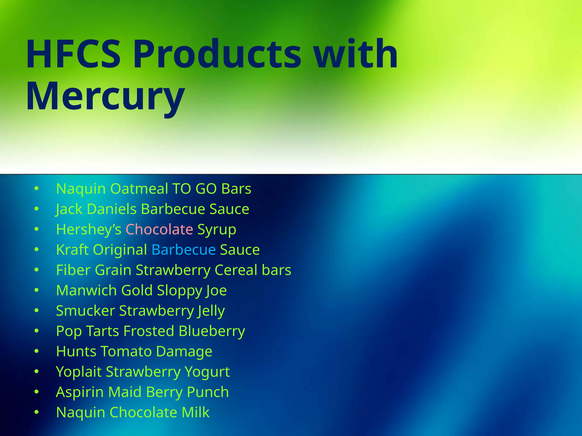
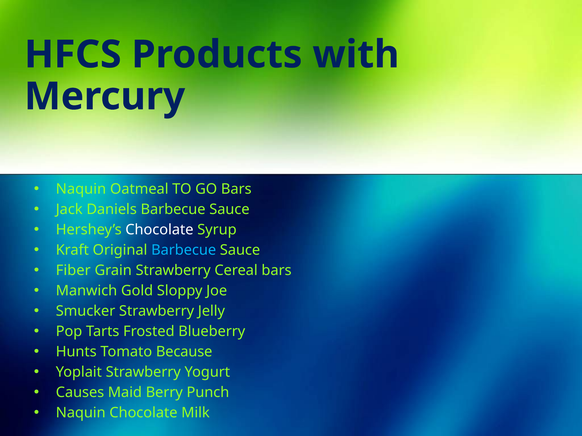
Chocolate colour: pink -> white (159, 230)
Damage: Damage -> Because (184, 352)
Aspirin: Aspirin -> Causes (80, 393)
